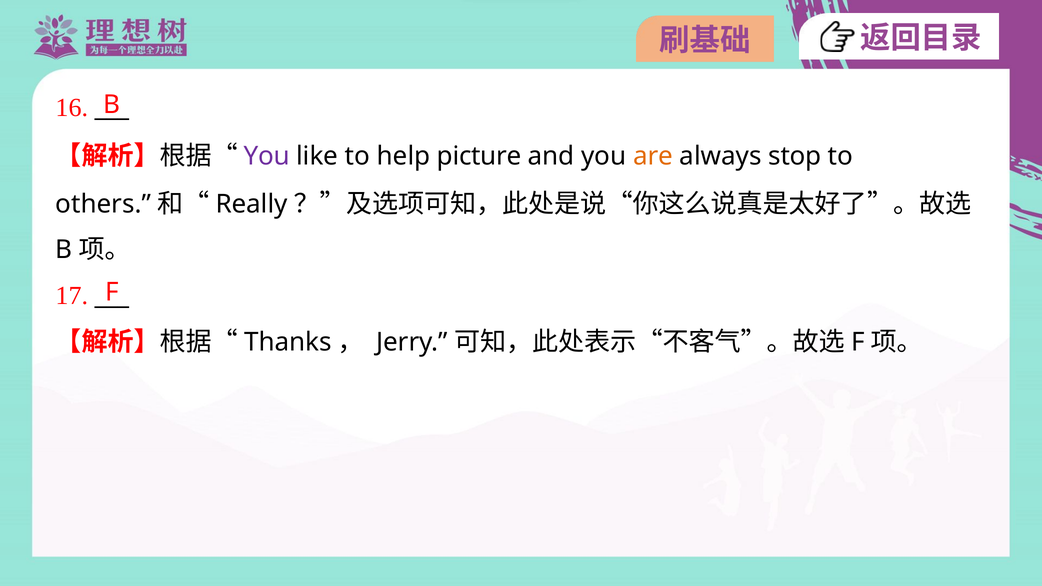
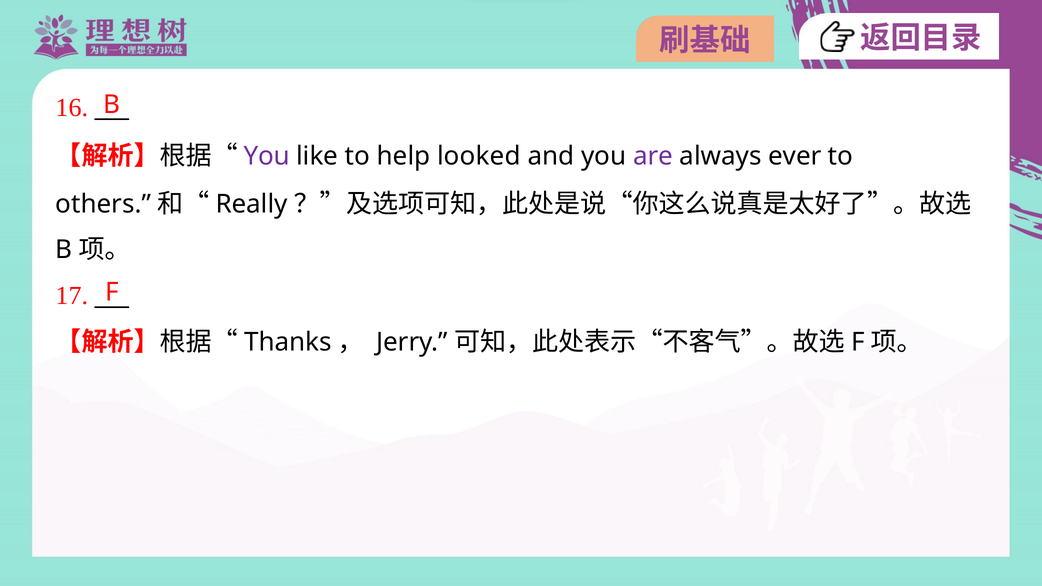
picture: picture -> looked (479, 156)
are colour: orange -> purple (653, 156)
stop: stop -> ever (795, 156)
